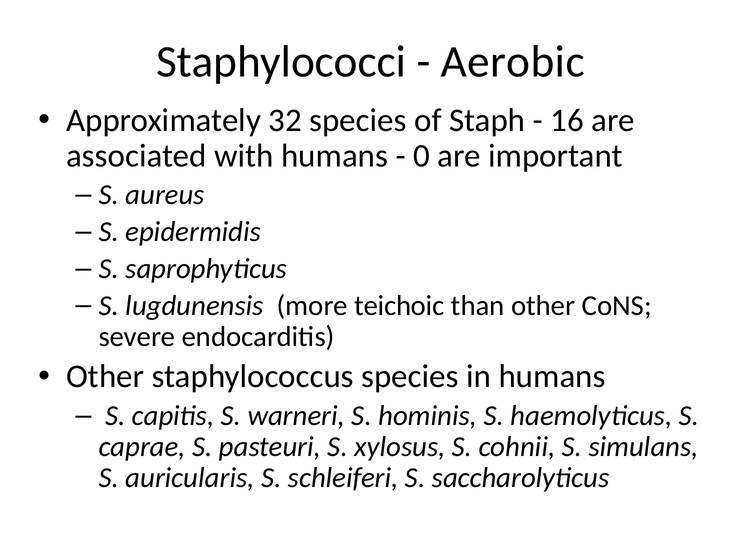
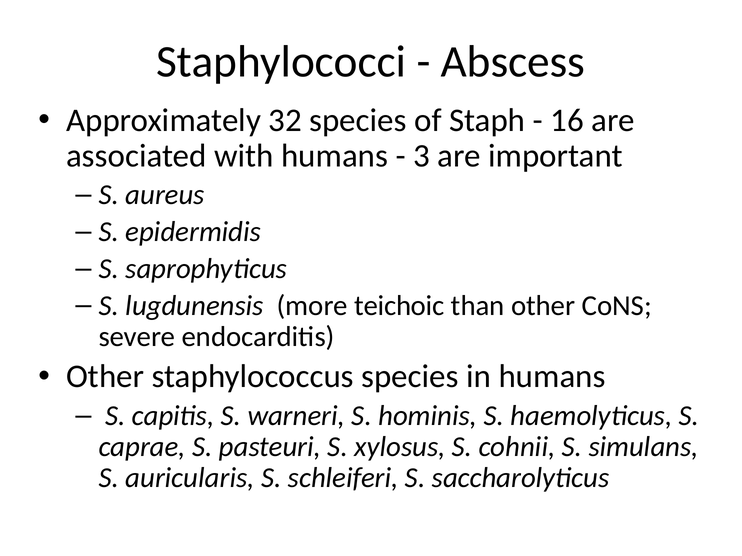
Aerobic: Aerobic -> Abscess (513, 62)
0: 0 -> 3 (422, 156)
